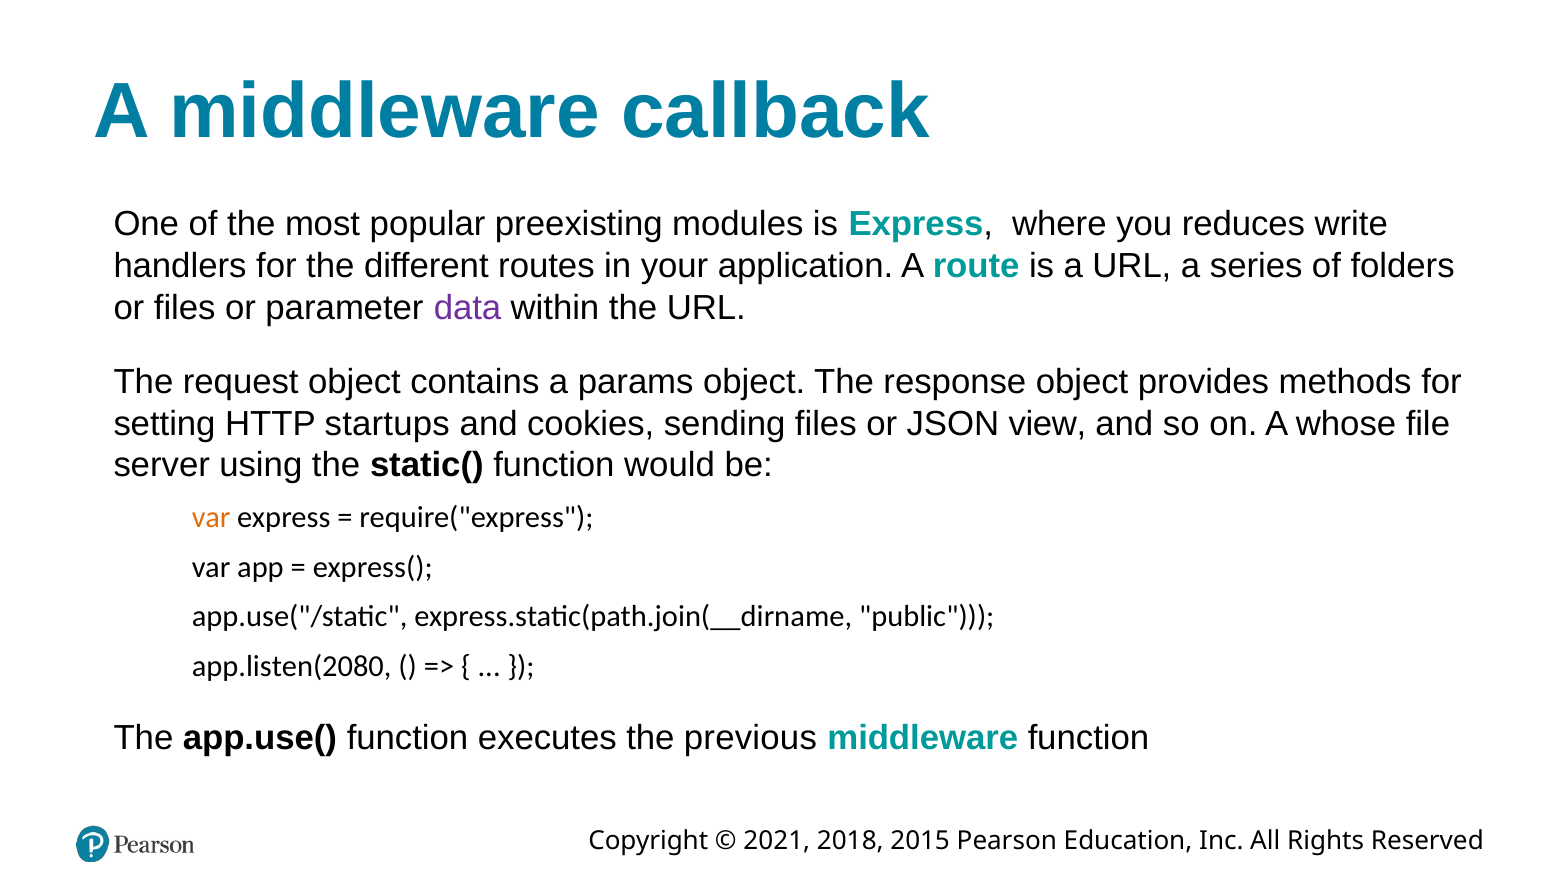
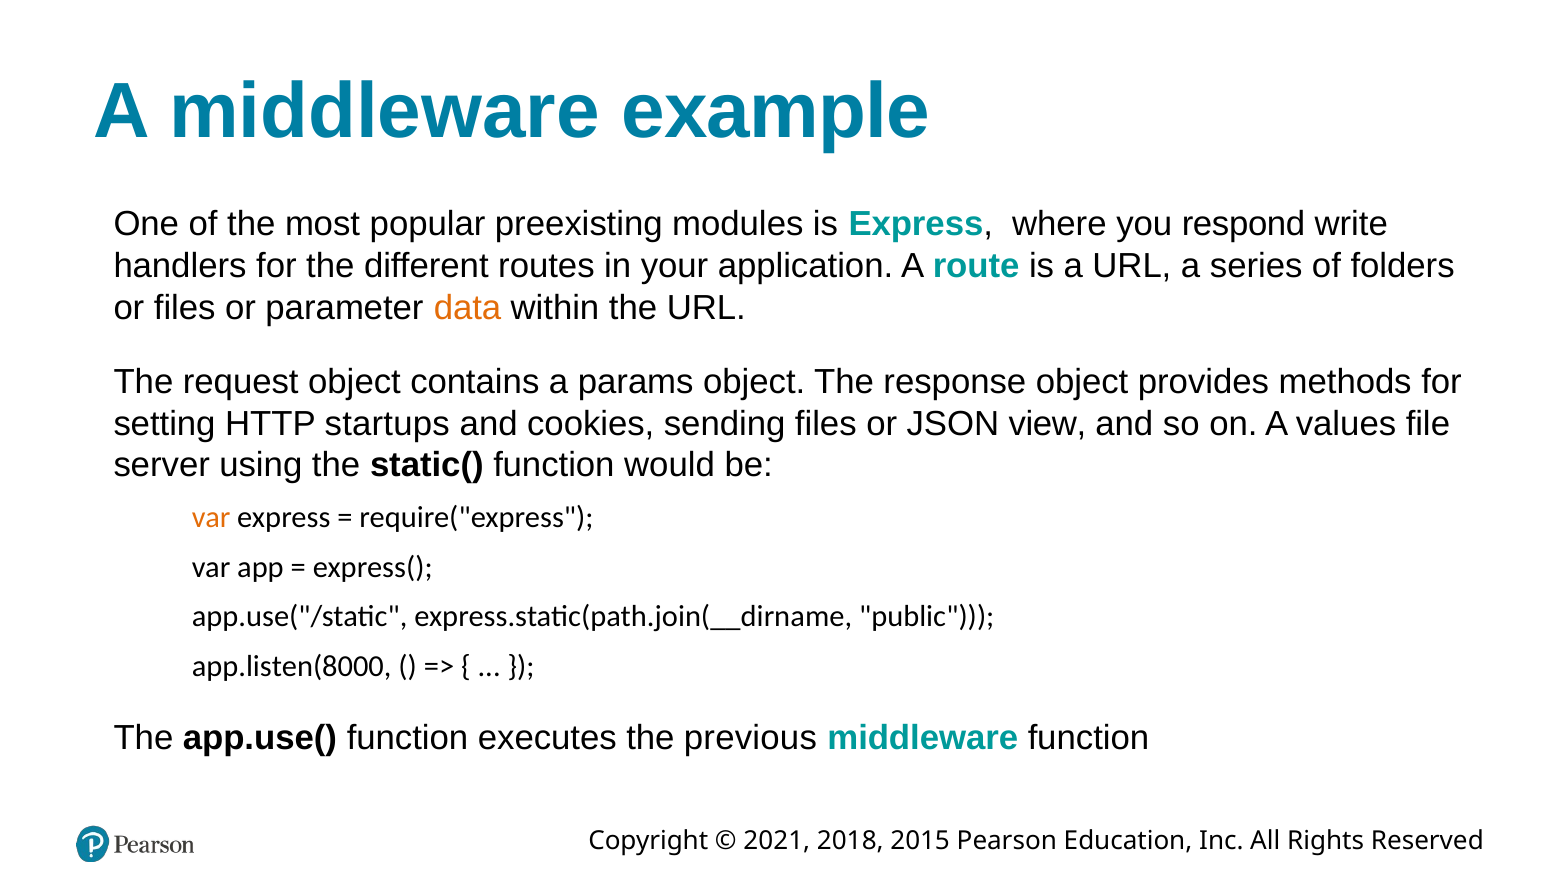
callback: callback -> example (776, 111)
reduces: reduces -> respond (1244, 224)
data colour: purple -> orange (467, 308)
whose: whose -> values (1346, 424)
app.listen(2080: app.listen(2080 -> app.listen(8000 (292, 666)
